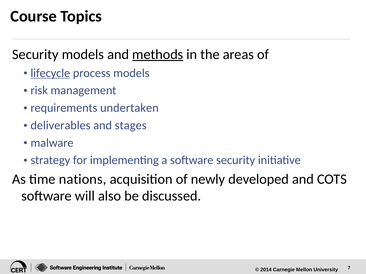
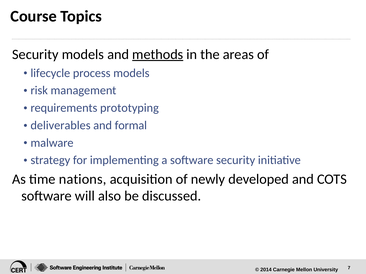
lifecycle underline: present -> none (50, 73)
undertaken: undertaken -> prototyping (129, 108)
stages: stages -> formal (131, 126)
